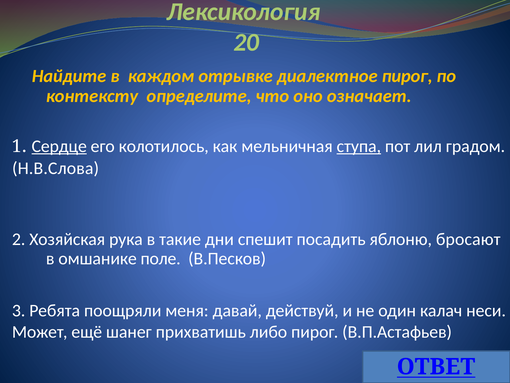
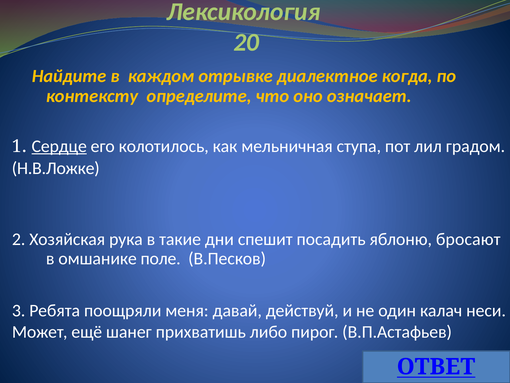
диалектное пирог: пирог -> когда (407, 76)
ступа underline: present -> none (359, 146)
Н.В.Слова: Н.В.Слова -> Н.В.Ложке (56, 168)
